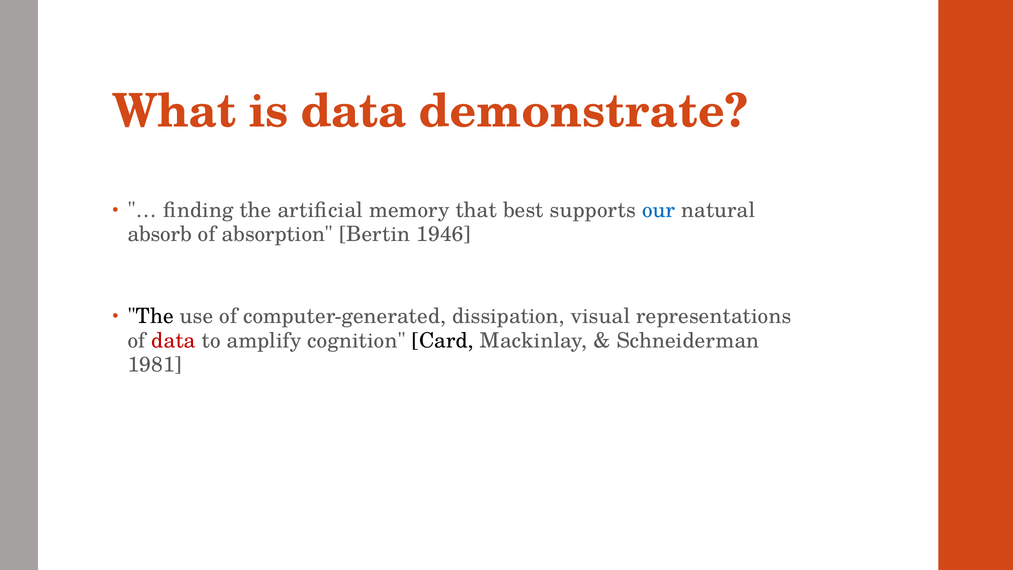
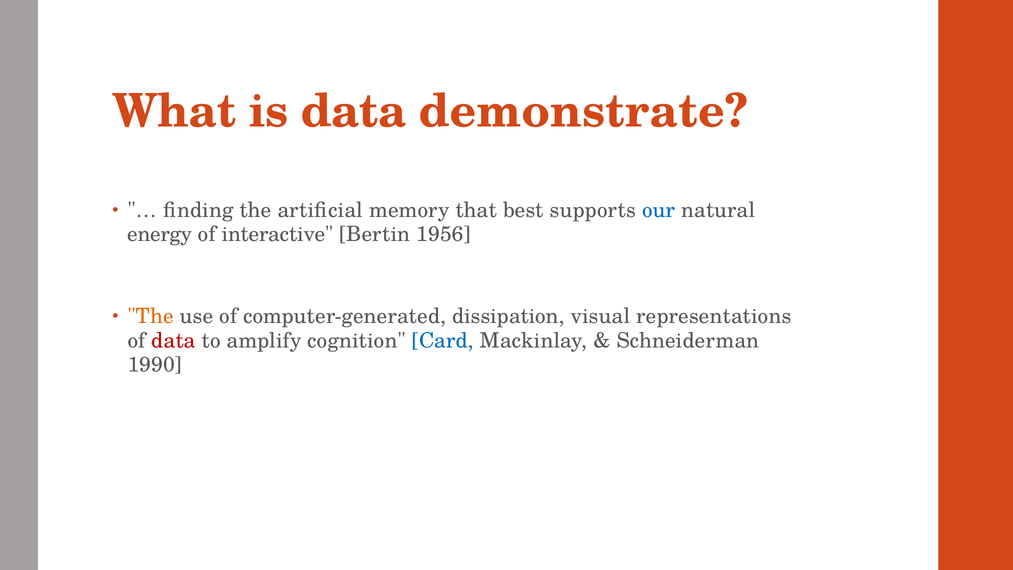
absorb: absorb -> energy (160, 234)
absorption: absorption -> interactive (278, 234)
1946: 1946 -> 1956 (444, 234)
The colour: black -> orange (151, 316)
Card colour: black -> blue (443, 341)
1981: 1981 -> 1990 (155, 365)
